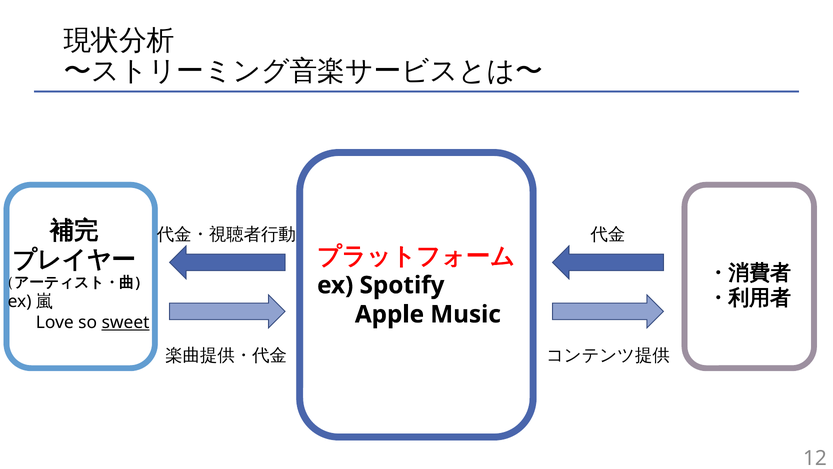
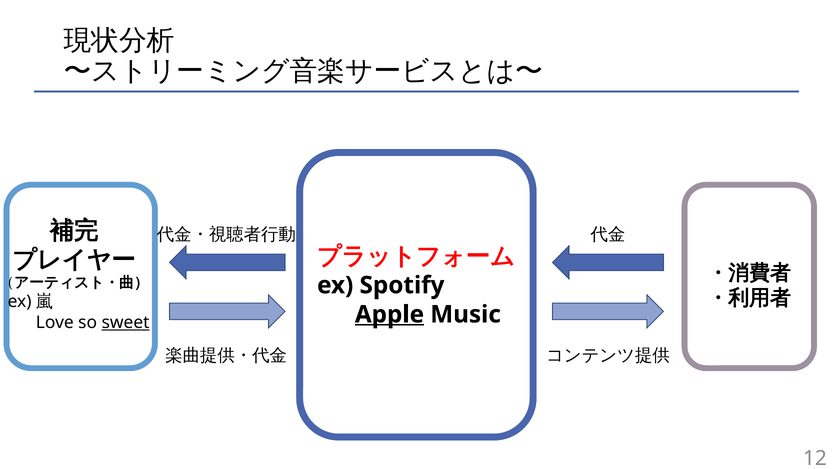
Apple underline: none -> present (389, 314)
